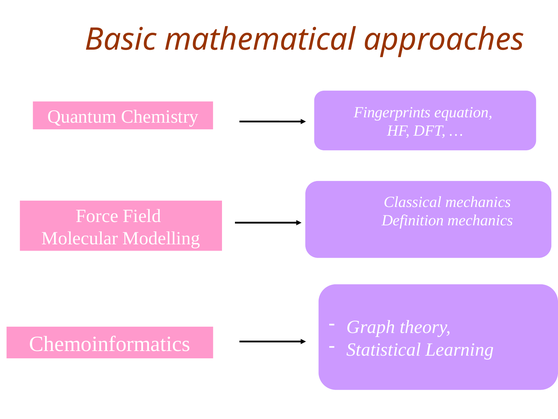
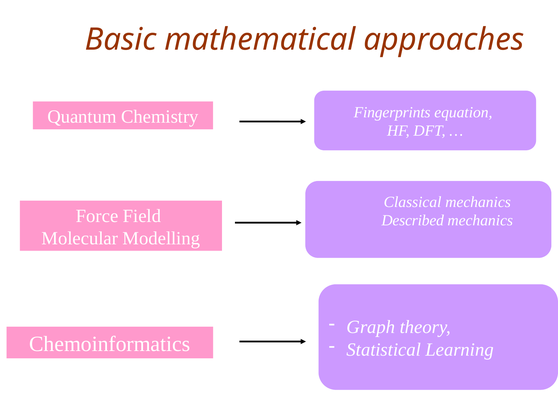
Definition: Definition -> Described (413, 220)
